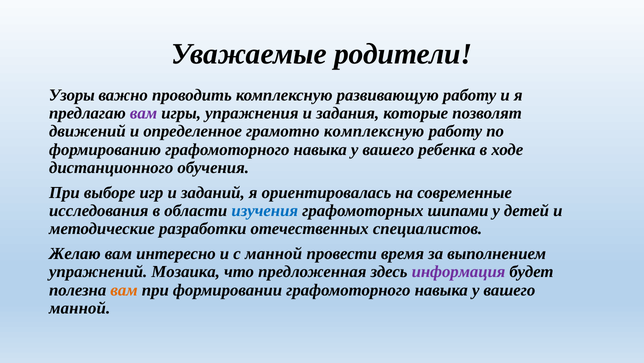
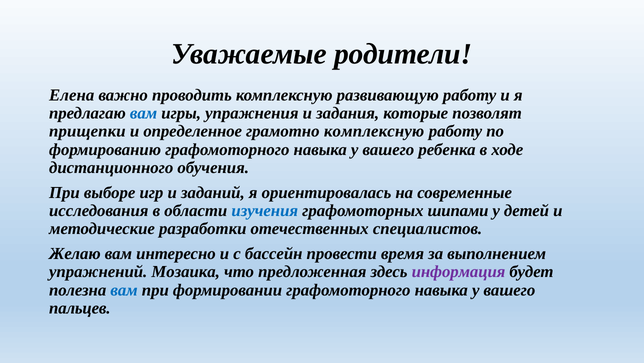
Узоры: Узоры -> Елена (72, 95)
вам colour: purple -> blue (144, 113)
движений: движений -> прищепки (87, 131)
с манной: манной -> бассейн (274, 253)
вам colour: orange -> blue (124, 289)
манной: манной -> пальцев (80, 307)
